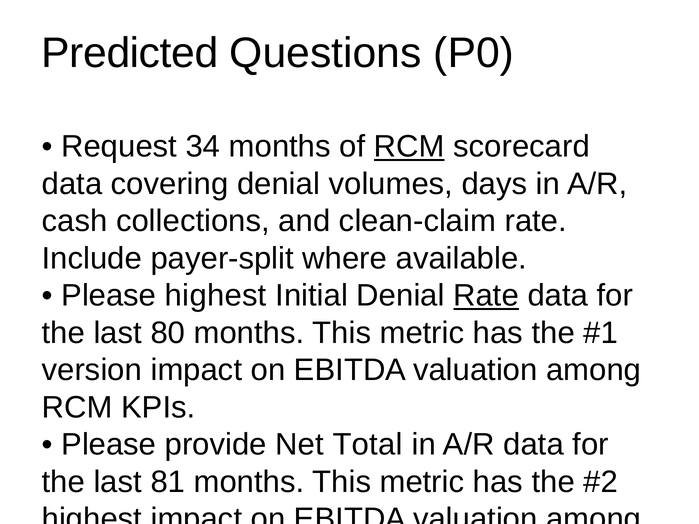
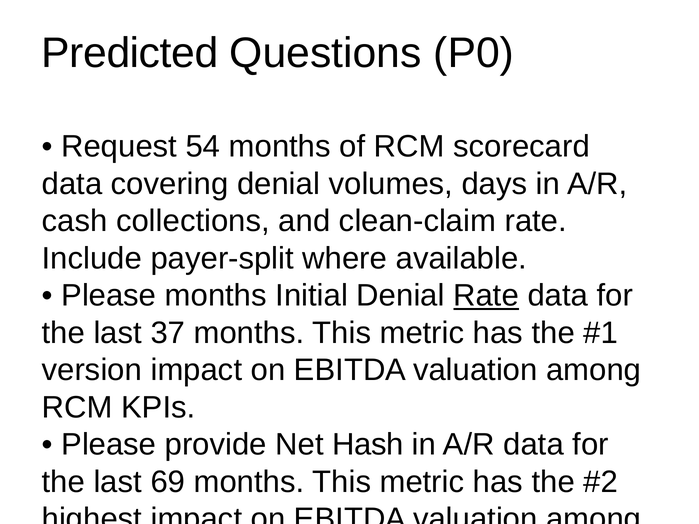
34: 34 -> 54 (203, 147)
RCM underline: present -> none (409, 147)
Please highest: highest -> months (216, 296)
80: 80 -> 37 (168, 333)
Total: Total -> Hash (368, 445)
81: 81 -> 69 (168, 482)
